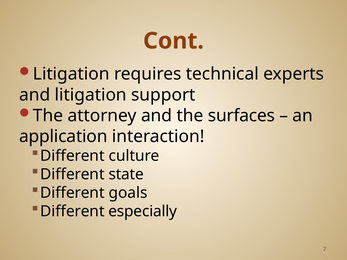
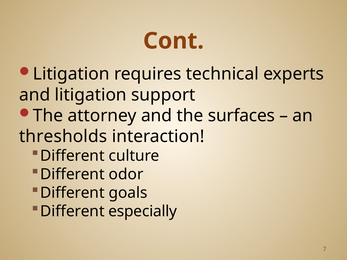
application: application -> thresholds (63, 137)
state: state -> odor (126, 175)
